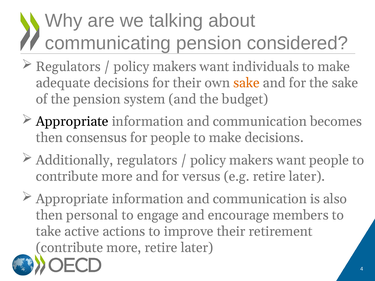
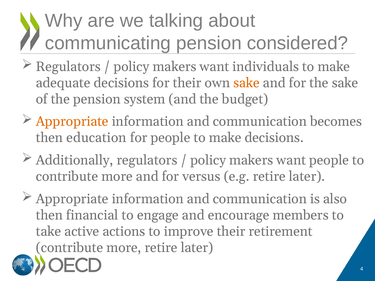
Appropriate colour: black -> orange (72, 122)
consensus: consensus -> education (96, 138)
personal: personal -> financial (92, 215)
